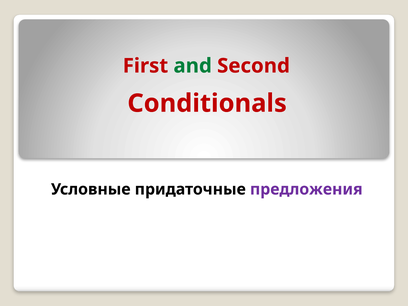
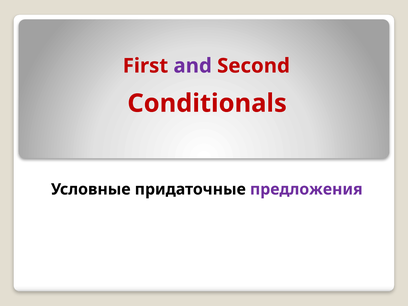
and colour: green -> purple (193, 66)
